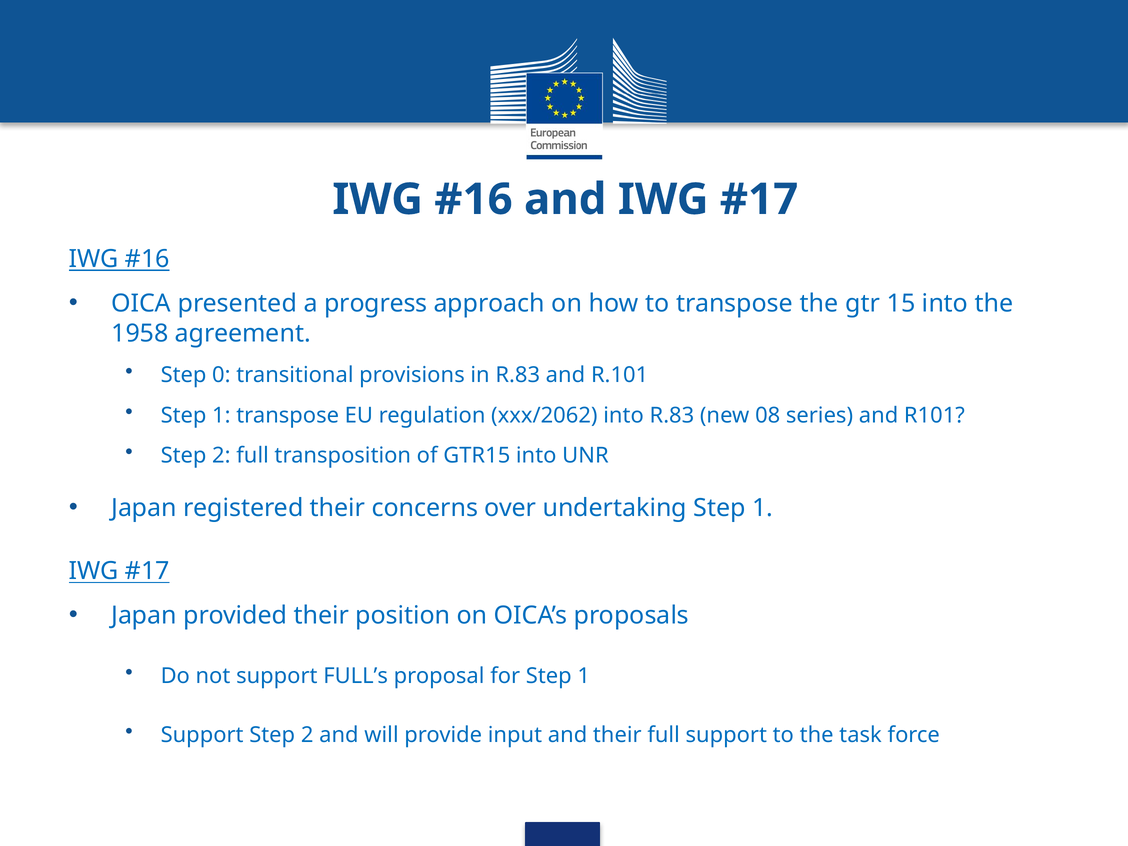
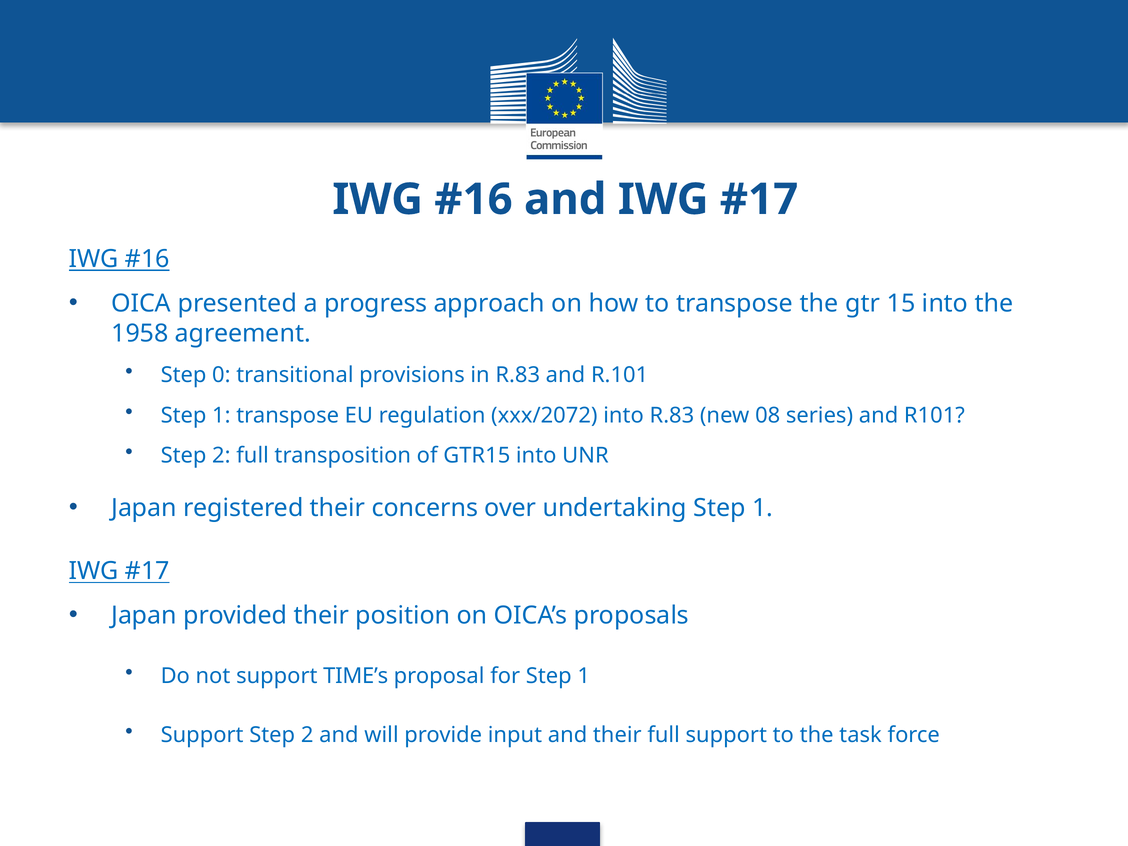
xxx/2062: xxx/2062 -> xxx/2072 (544, 415)
FULL’s: FULL’s -> TIME’s (356, 676)
